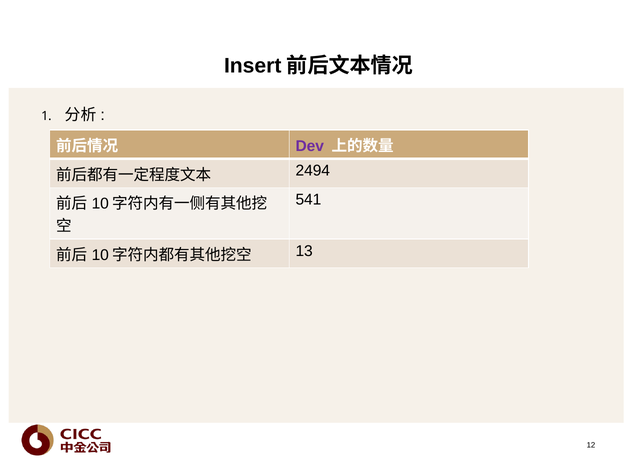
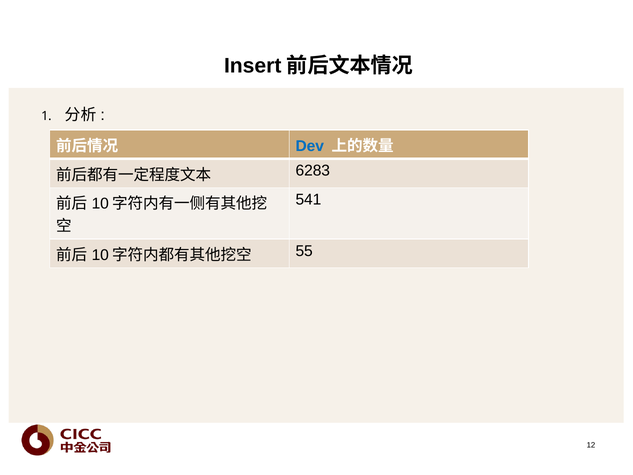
Dev colour: purple -> blue (310, 146)
2494: 2494 -> 6283 (313, 171)
13: 13 -> 55 (304, 251)
